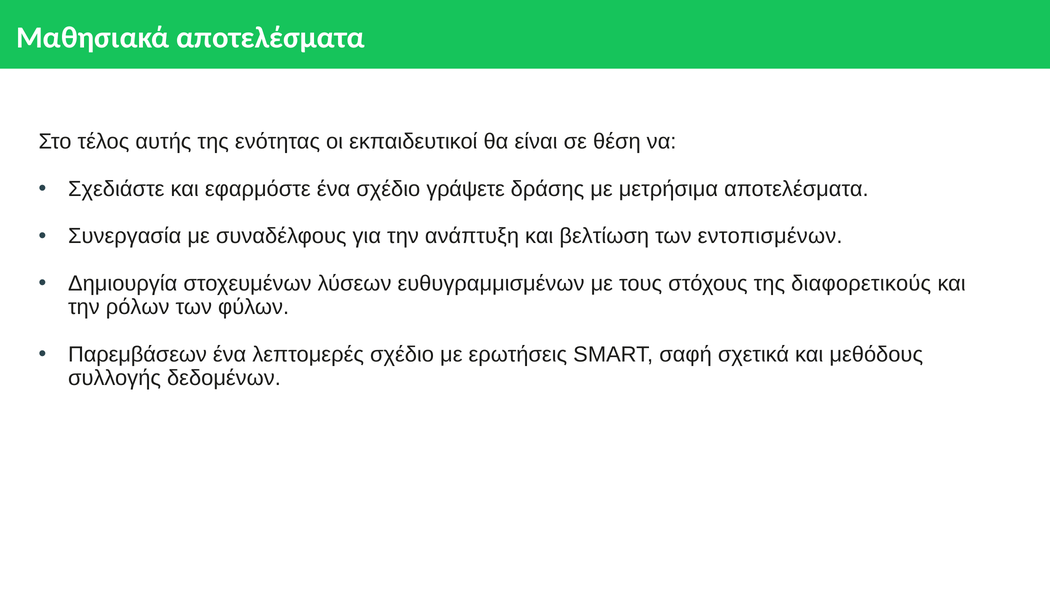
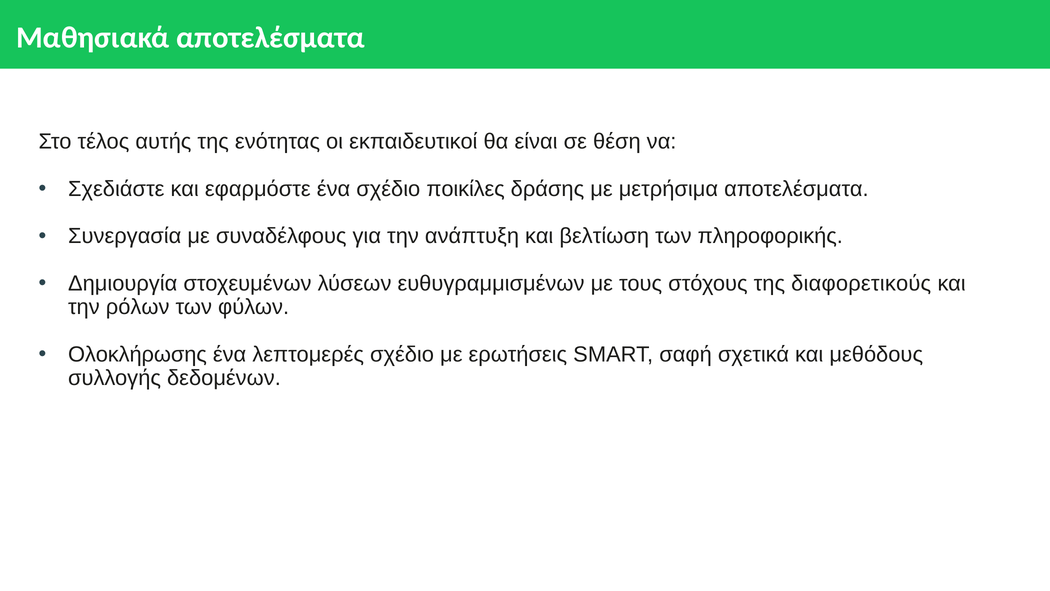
γράψετε: γράψετε -> ποικίλες (466, 189)
εντοπισμένων: εντοπισμένων -> πληροφορικής (770, 236)
Παρεμβάσεων: Παρεμβάσεων -> Ολοκλήρωσης (137, 354)
